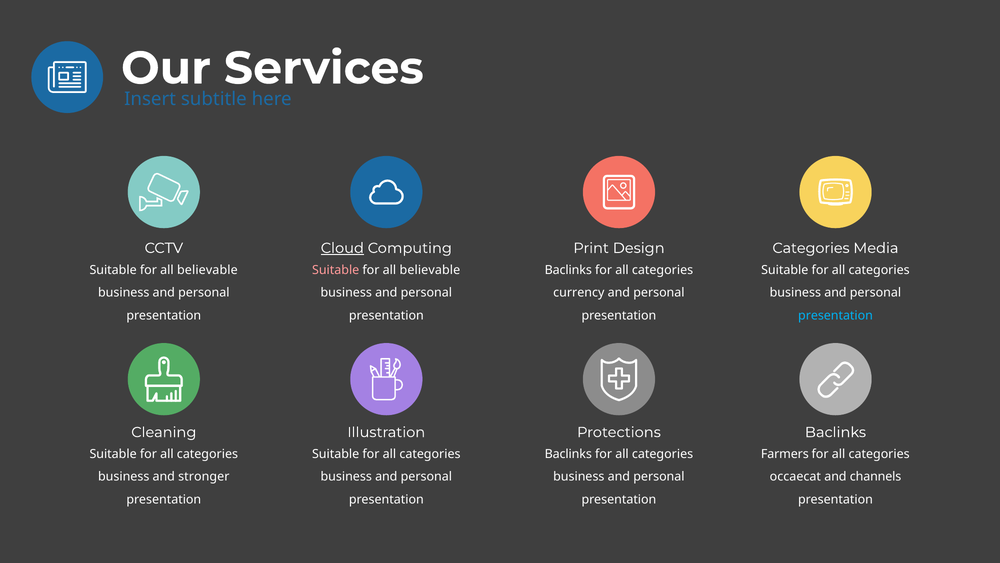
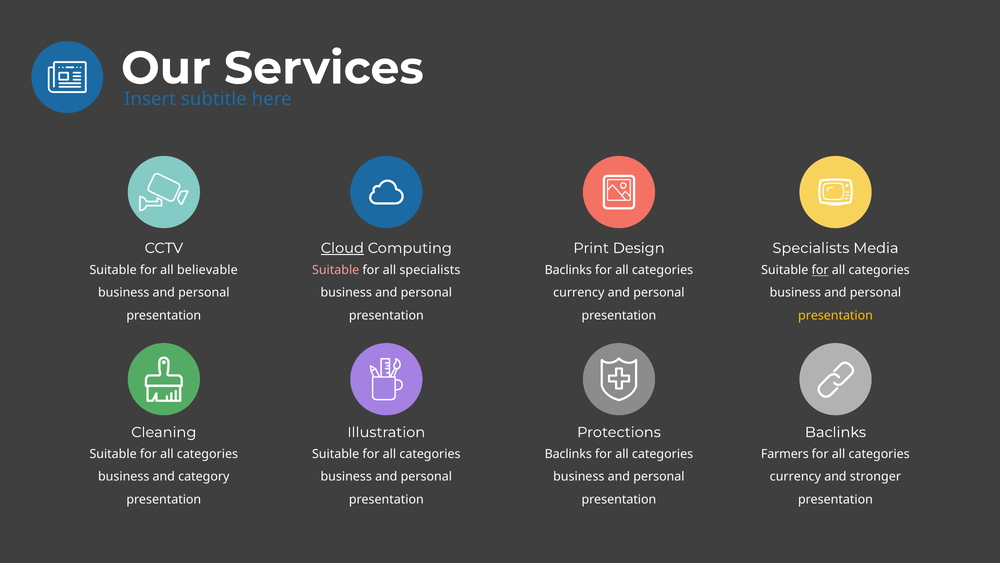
Categories: Categories -> Specialists (811, 248)
believable: believable -> specialists (430, 270)
for underline: none -> present (820, 270)
presentation colour: light blue -> yellow (836, 315)
stronger: stronger -> category (204, 476)
occaecat: occaecat -> currency (795, 476)
channels: channels -> stronger (875, 476)
